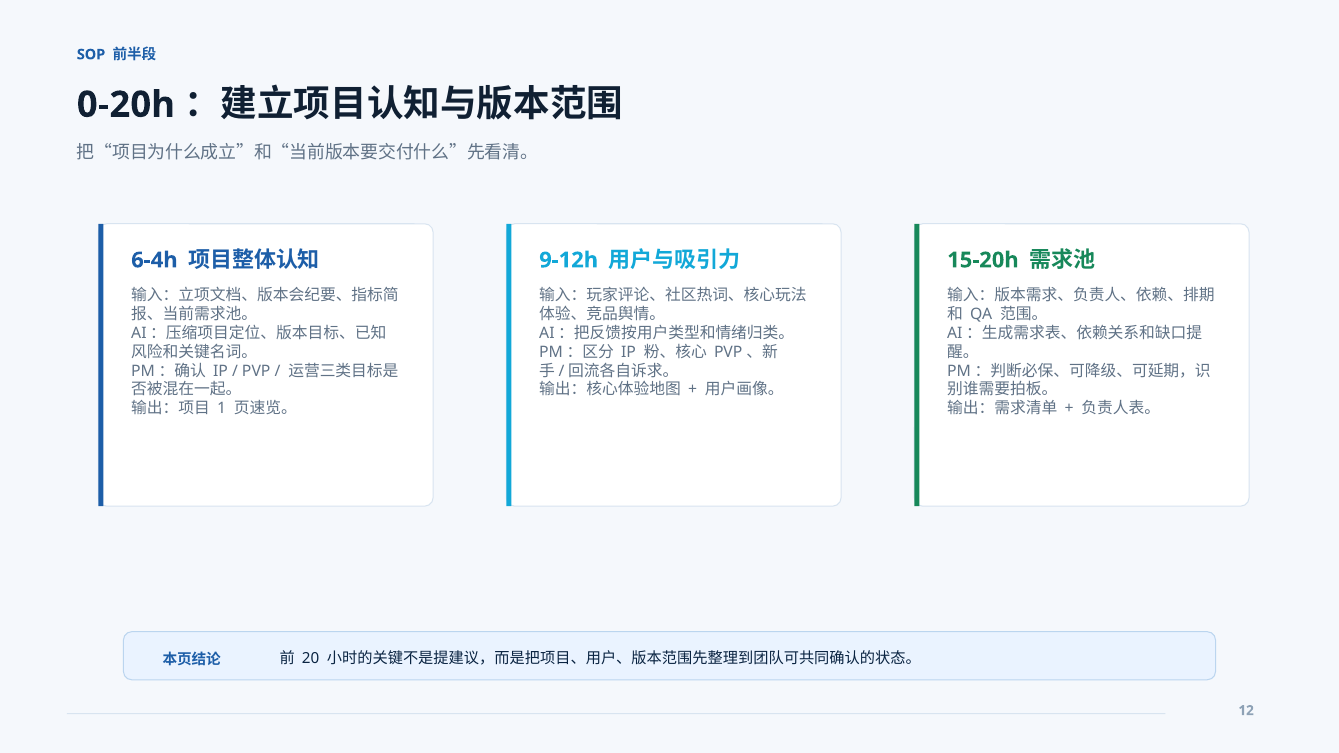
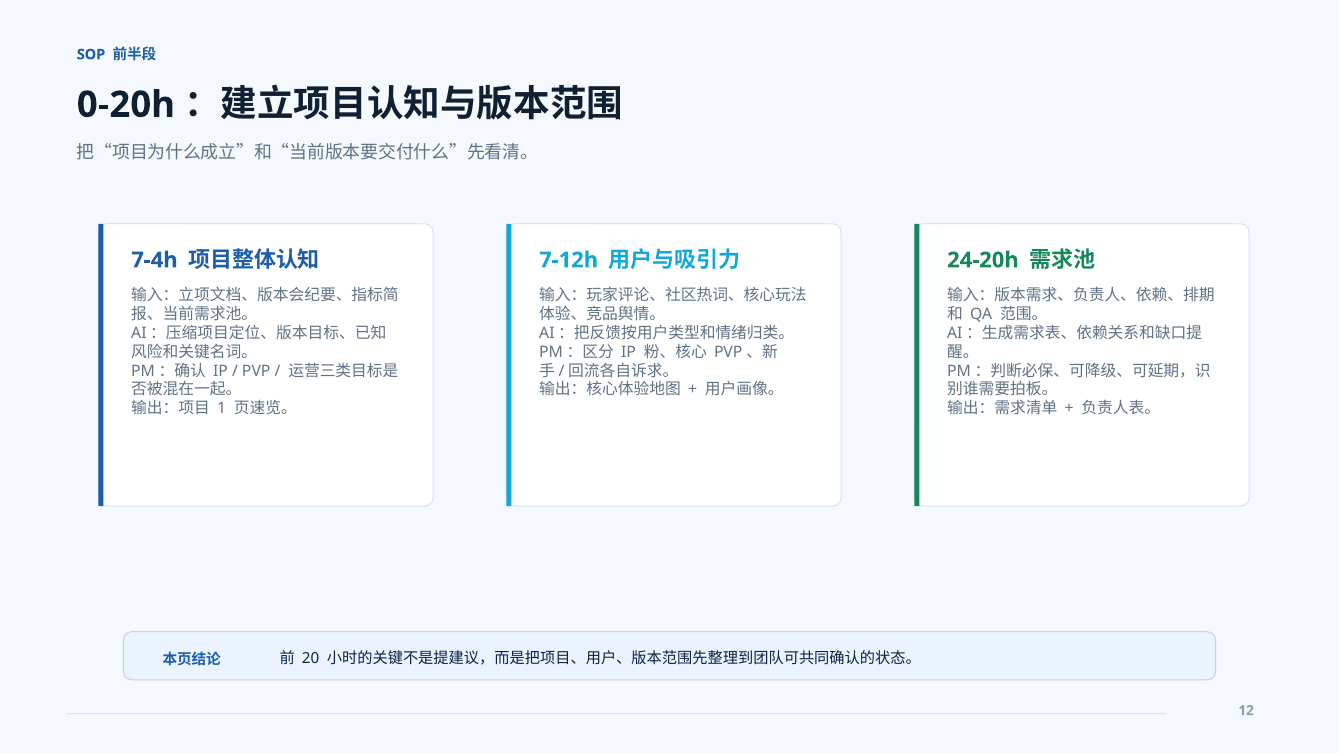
6-4h: 6-4h -> 7-4h (154, 260)
9-12h: 9-12h -> 7-12h (569, 260)
15-20h: 15-20h -> 24-20h (983, 260)
